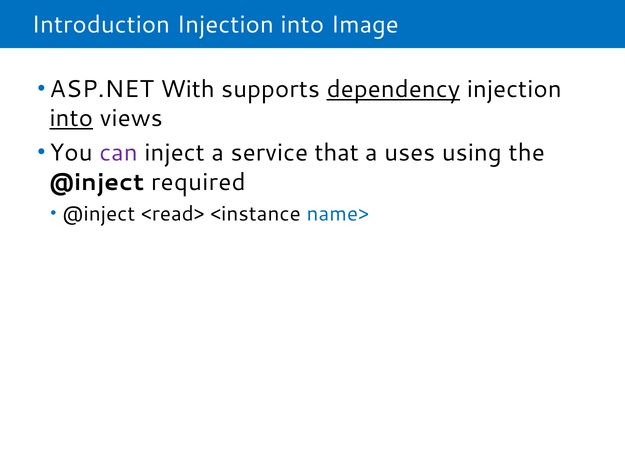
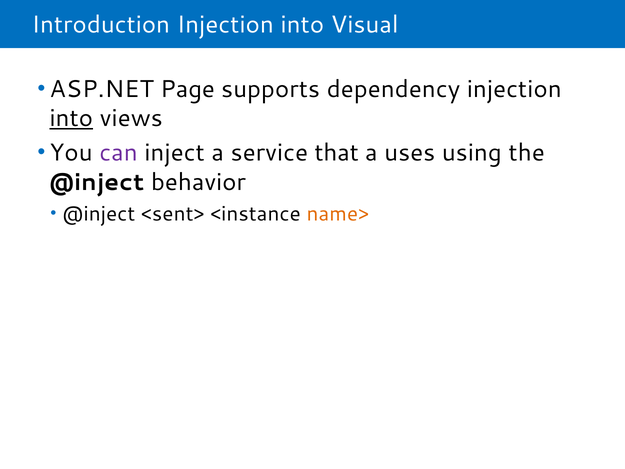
Image: Image -> Visual (365, 25)
With: With -> Page (188, 89)
dependency underline: present -> none (393, 89)
required: required -> behavior (198, 182)
<read>: <read> -> <sent> (173, 214)
name> colour: blue -> orange (338, 214)
